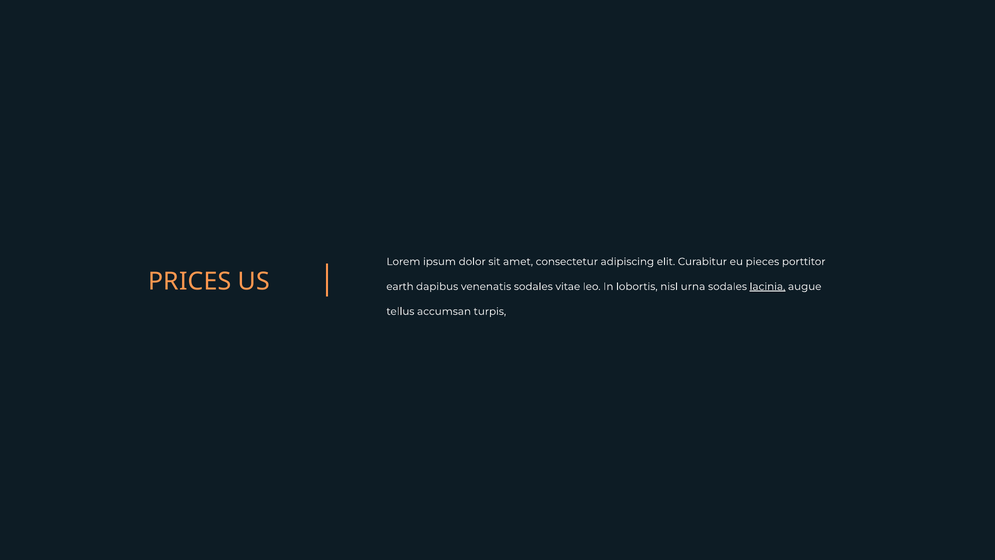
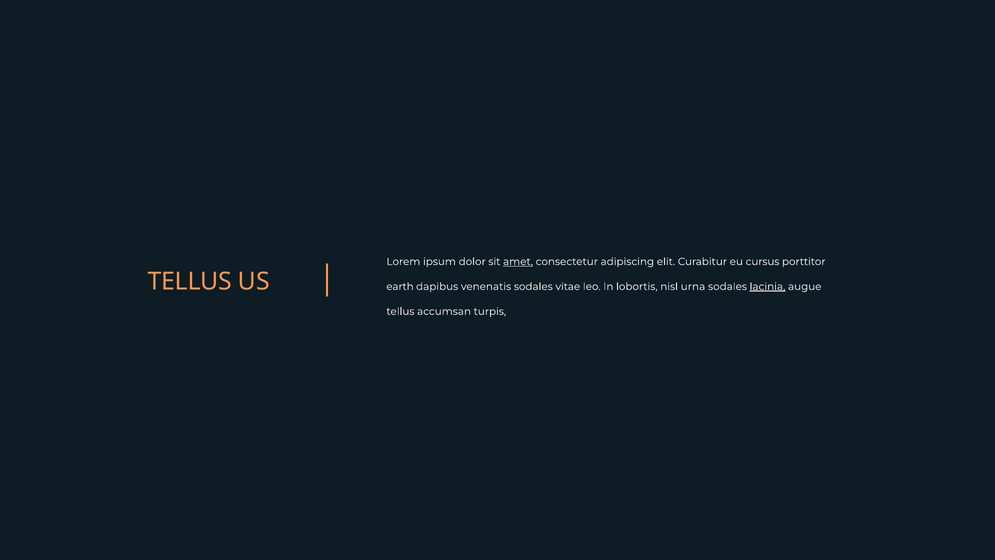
amet underline: none -> present (518, 261)
pieces: pieces -> cursus (762, 261)
PRICES: PRICES -> TELLUS (190, 281)
